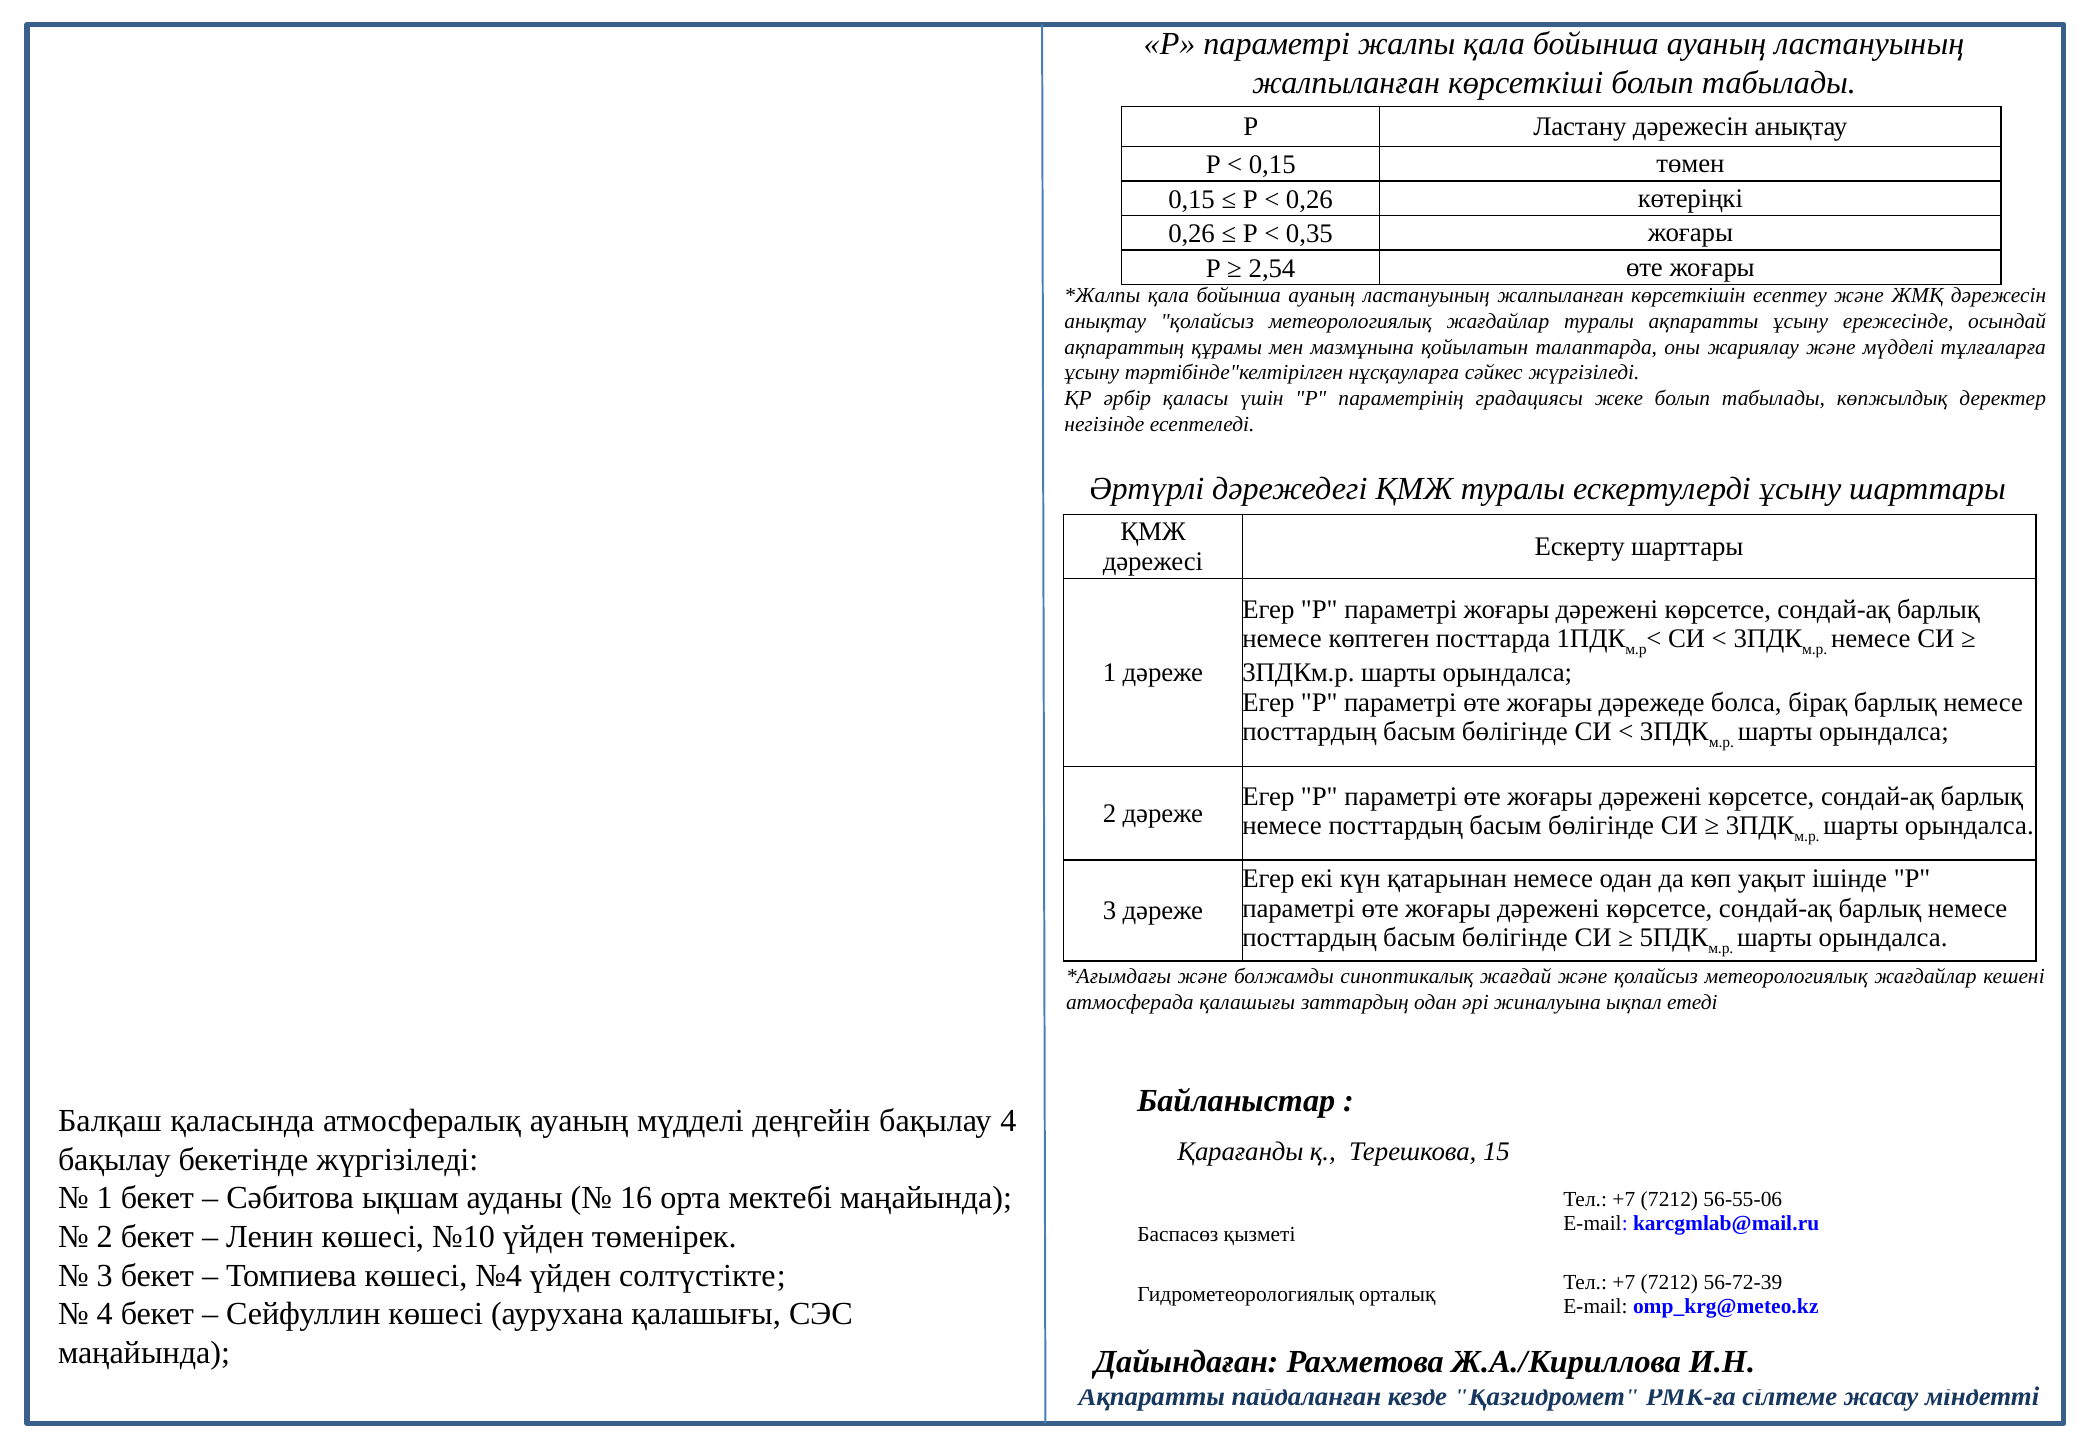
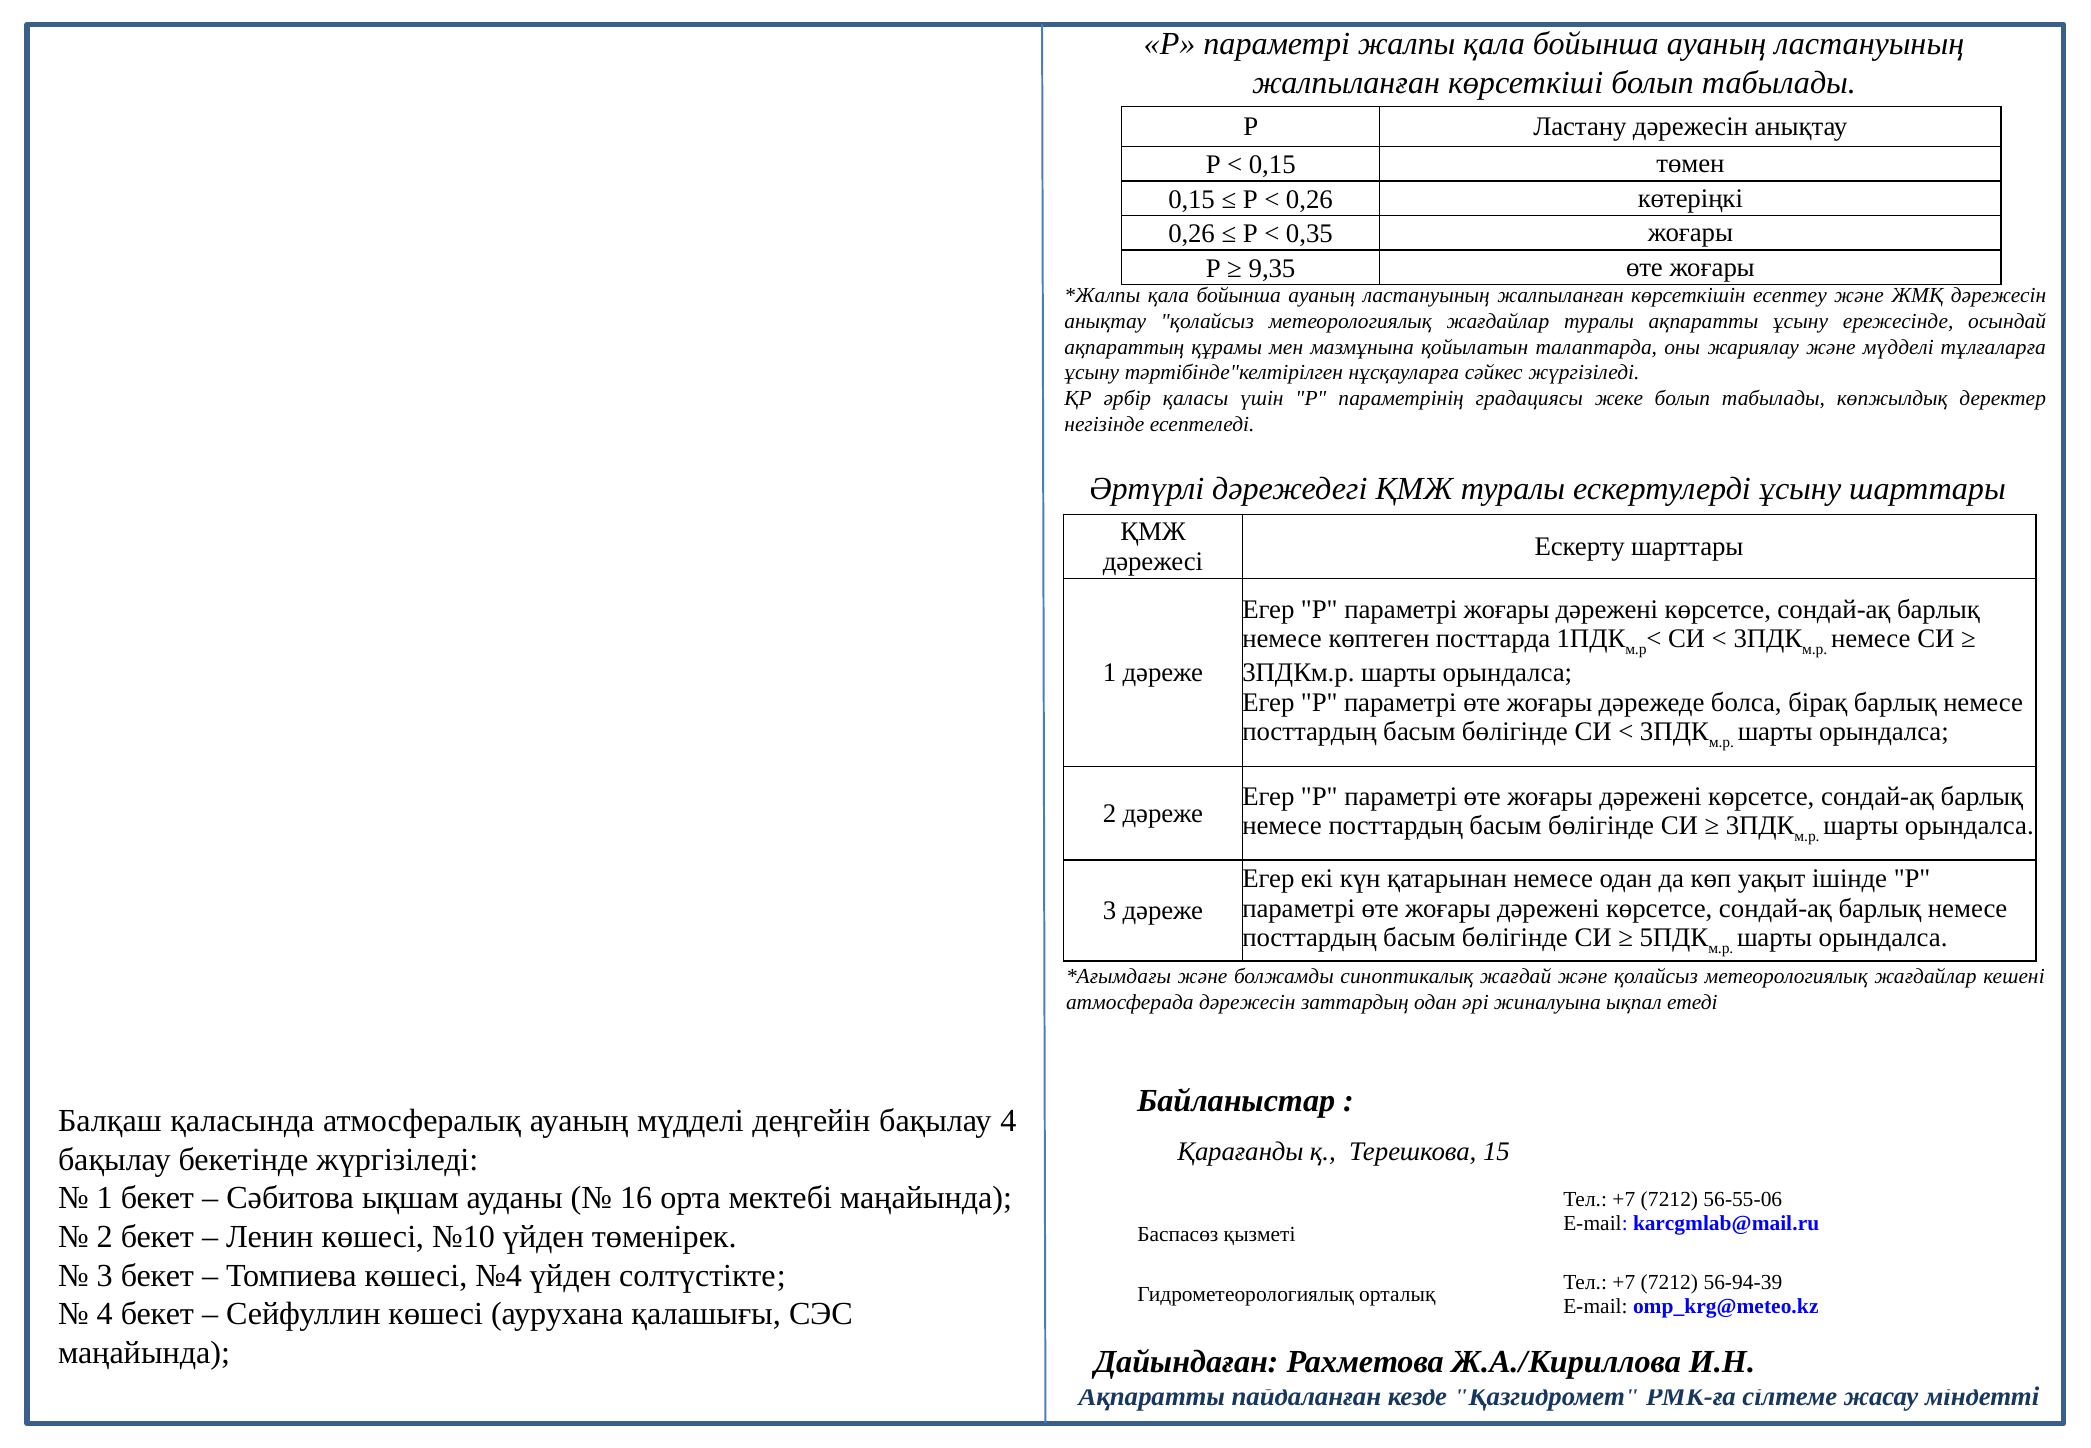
2,54: 2,54 -> 9,35 (1272, 268)
атмосферада қалашығы: қалашығы -> дәрежесін (1247, 1002)
56-72-39: 56-72-39 -> 56-94-39 (1743, 1282)
